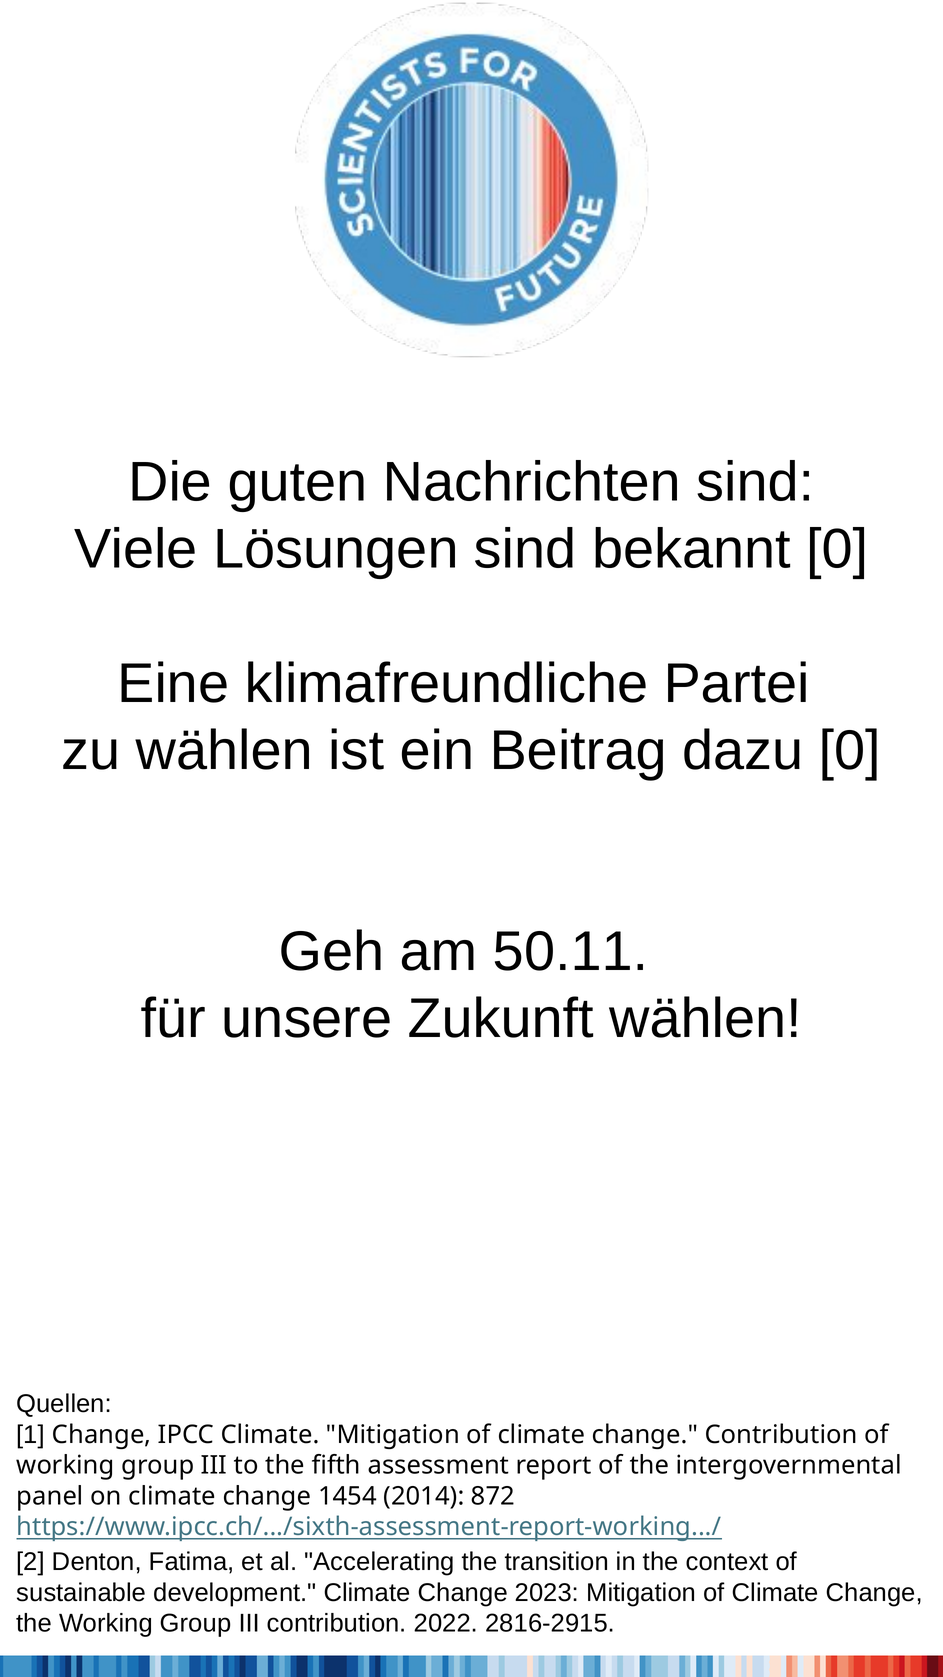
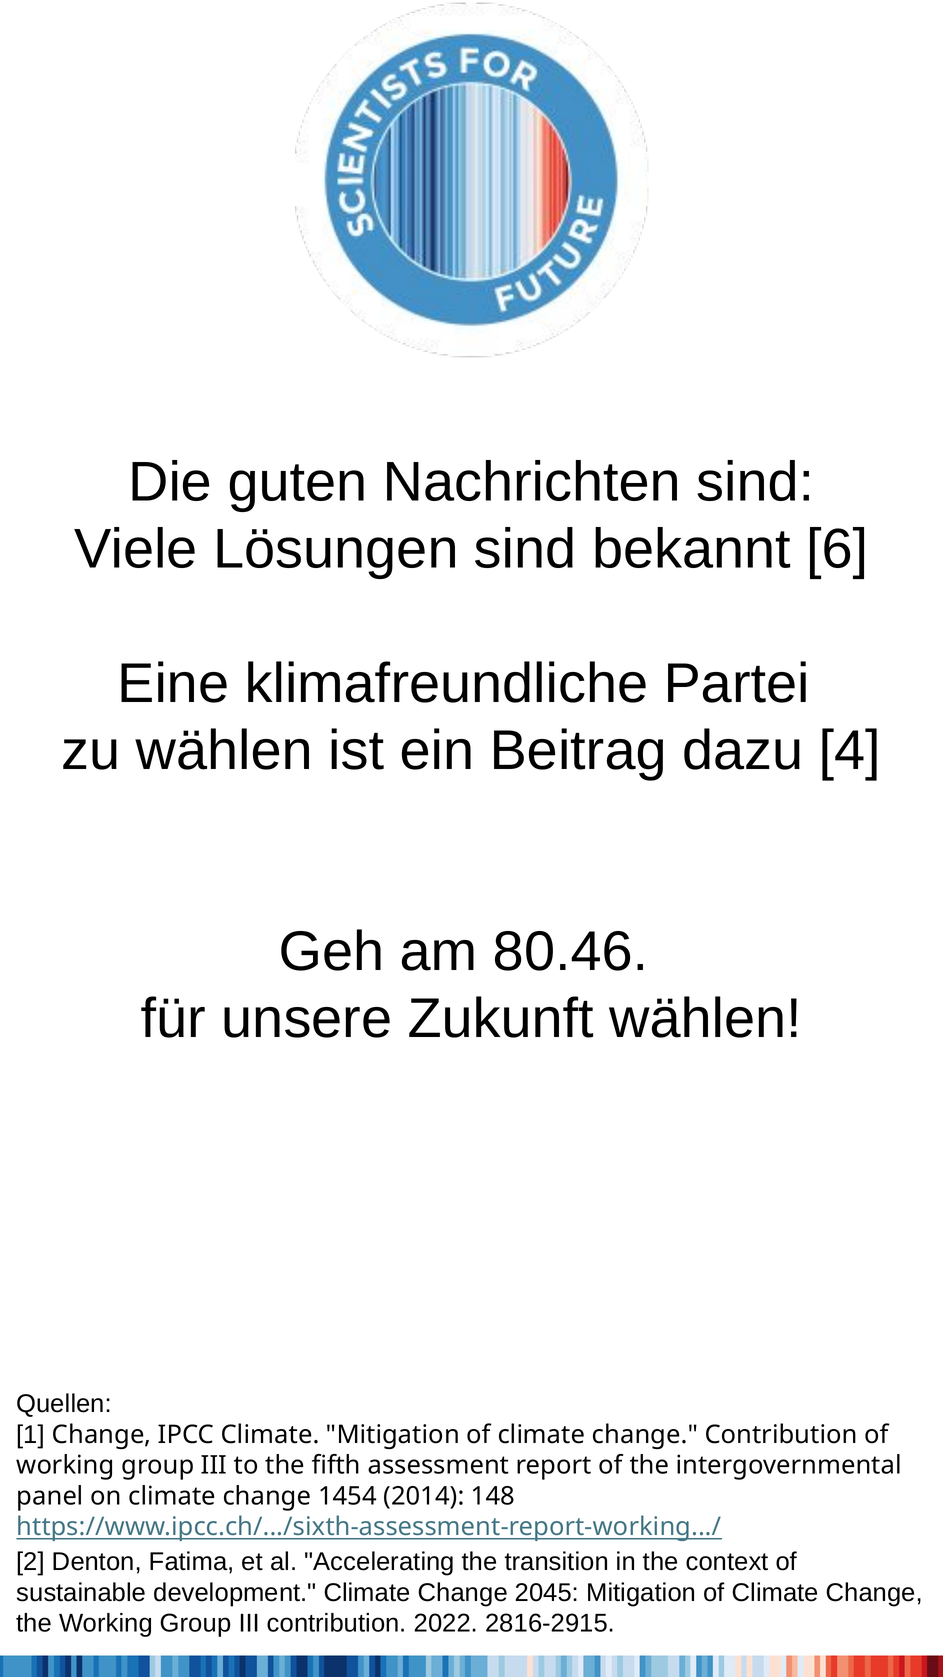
bekannt 0: 0 -> 6 (837, 549)
dazu 0: 0 -> 4 (850, 750)
50.11: 50.11 -> 80.46 (571, 952)
872: 872 -> 148 (493, 1496)
2023: 2023 -> 2045 (547, 1592)
